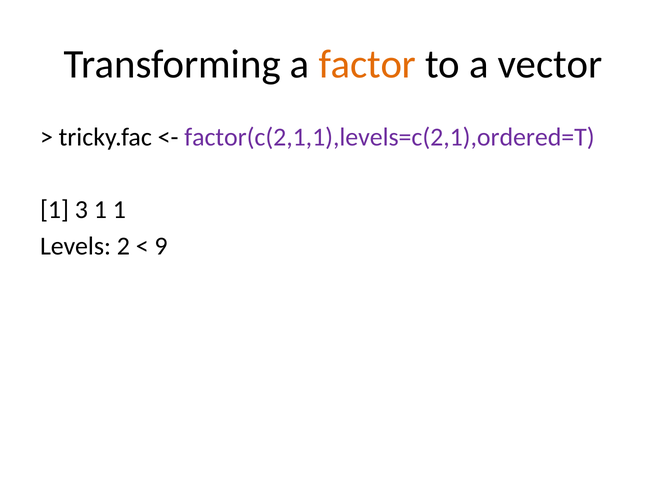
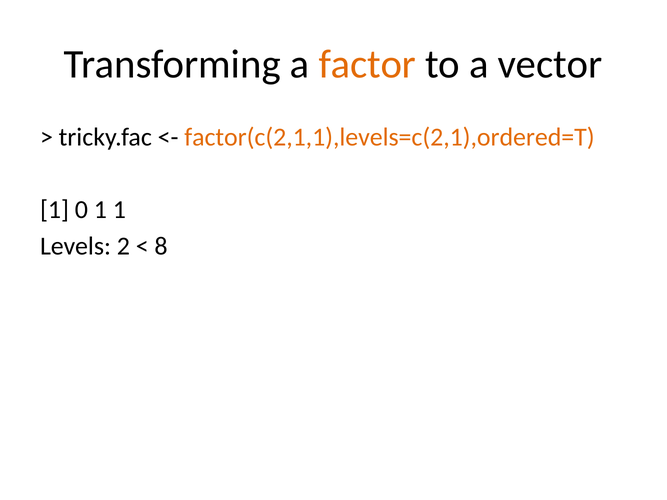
factor(c(2,1,1),levels=c(2,1),ordered=T colour: purple -> orange (389, 137)
3: 3 -> 0 (81, 210)
9: 9 -> 8 (161, 246)
